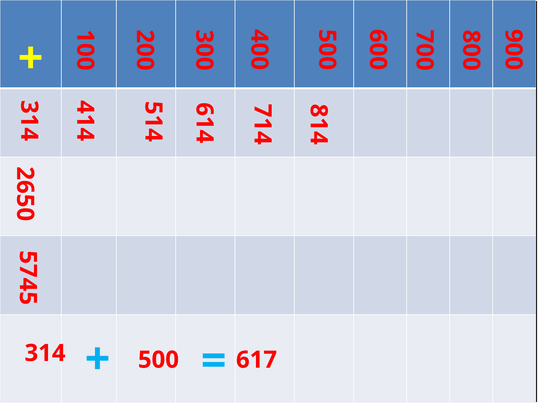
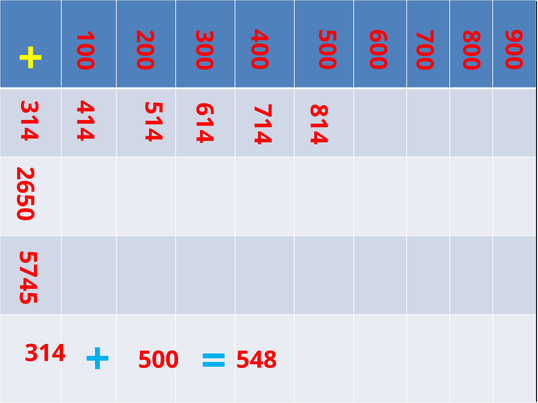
617: 617 -> 548 (257, 360)
